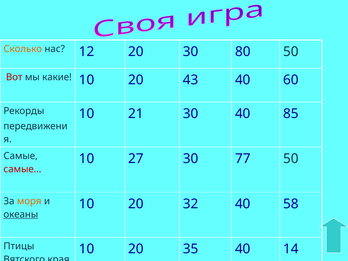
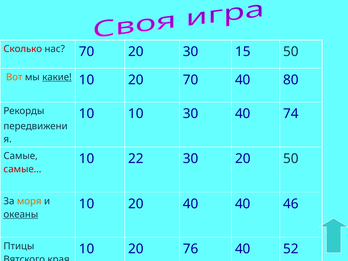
Сколько colour: orange -> red (23, 49)
нас 12: 12 -> 70 (87, 52)
80: 80 -> 15 (243, 52)
Вот colour: red -> orange (14, 77)
какие underline: none -> present (57, 77)
20 43: 43 -> 70 (191, 80)
60: 60 -> 80 (291, 80)
10 21: 21 -> 10 (136, 114)
85: 85 -> 74 (291, 114)
27: 27 -> 22 (136, 159)
30 77: 77 -> 20 (243, 159)
20 32: 32 -> 40 (191, 204)
58: 58 -> 46 (291, 204)
35: 35 -> 76 (191, 249)
14: 14 -> 52 (291, 249)
